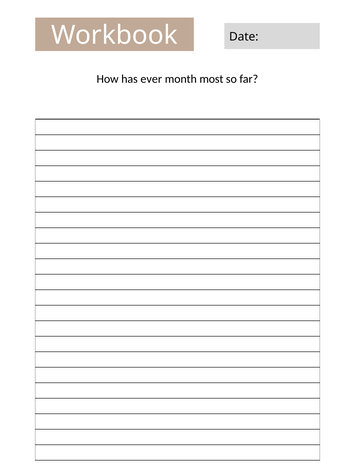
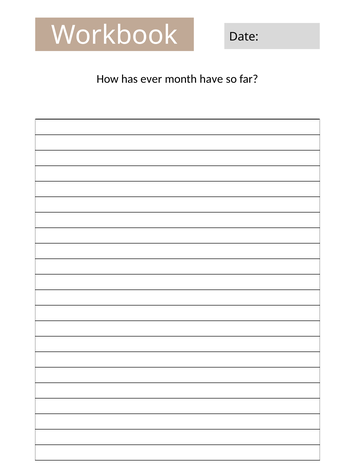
most: most -> have (211, 79)
